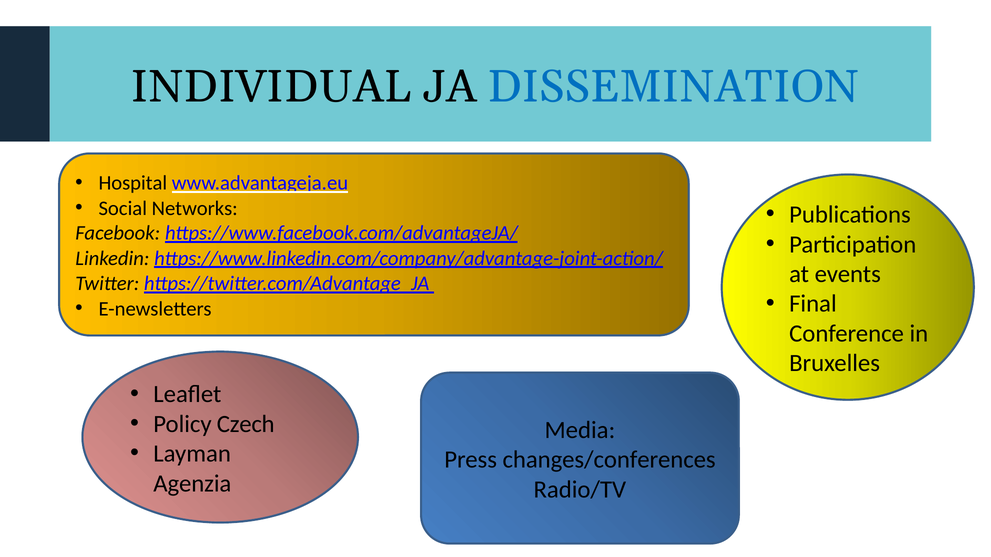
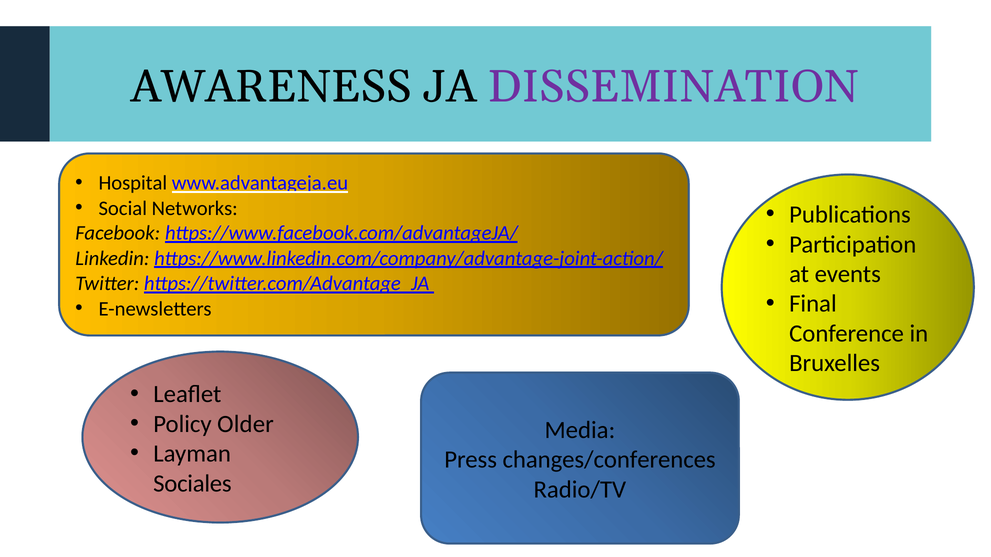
INDIVIDUAL: INDIVIDUAL -> AWARENESS (271, 87)
DISSEMINATION colour: blue -> purple (673, 87)
Czech: Czech -> Older (246, 424)
Agenzia: Agenzia -> Sociales (192, 484)
